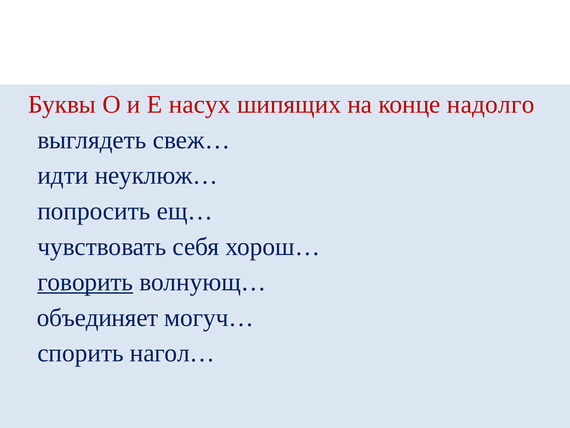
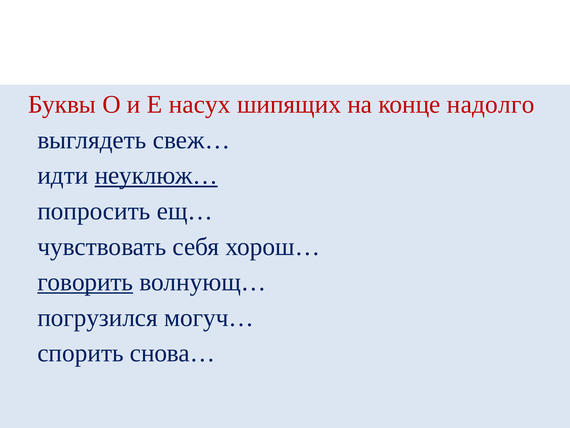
неуклюж… underline: none -> present (156, 175)
объединяет: объединяет -> погрузился (98, 317)
нагол…: нагол… -> снова… (172, 353)
